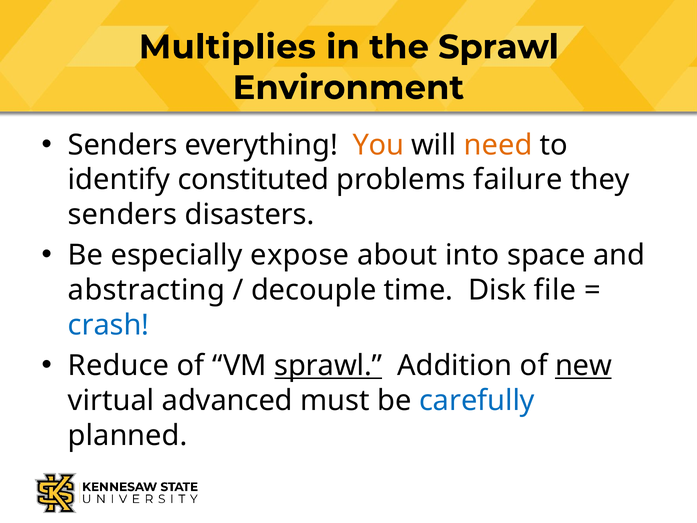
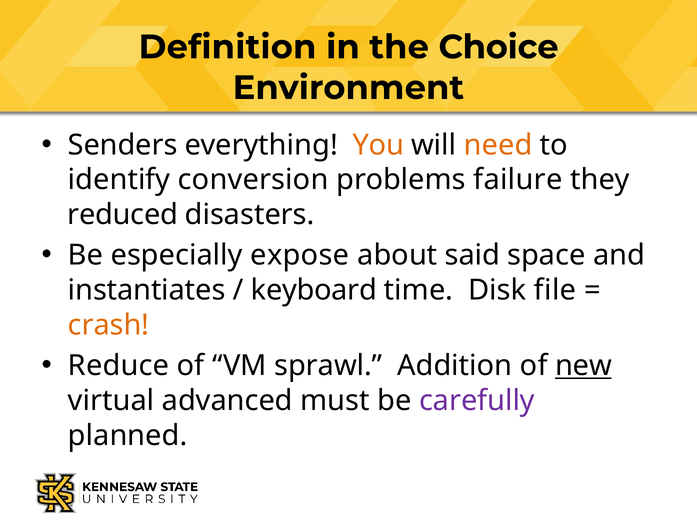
Multiplies: Multiplies -> Definition (227, 47)
the Sprawl: Sprawl -> Choice (499, 47)
constituted: constituted -> conversion (253, 180)
senders: senders -> reduced (123, 215)
into: into -> said (472, 255)
abstracting: abstracting -> instantiates (147, 290)
decouple: decouple -> keyboard (314, 290)
crash colour: blue -> orange (109, 325)
sprawl underline: present -> none (328, 366)
carefully colour: blue -> purple (477, 400)
